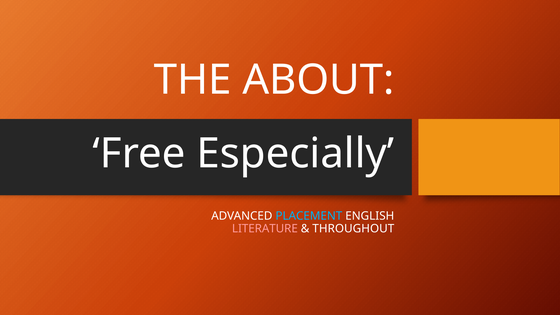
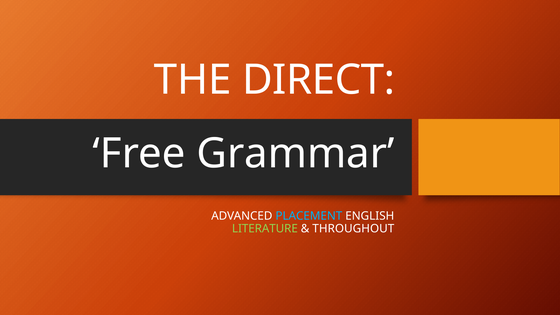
ABOUT: ABOUT -> DIRECT (319, 80)
Especially: Especially -> Grammar (295, 154)
LITERATURE colour: pink -> light green (265, 229)
